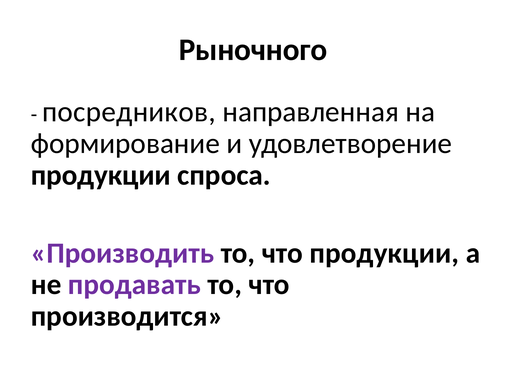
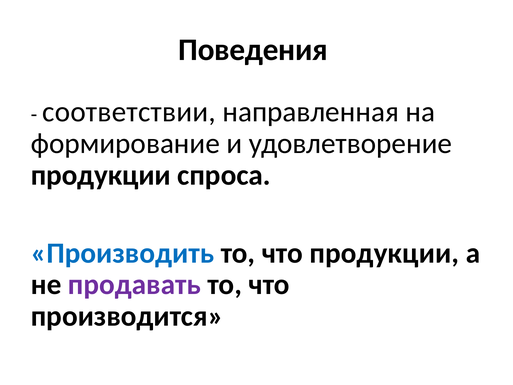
Рыночного: Рыночного -> Поведения (253, 50)
посредников: посредников -> соответствии (129, 112)
Производить colour: purple -> blue (122, 253)
